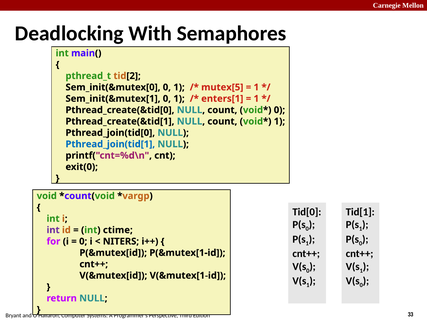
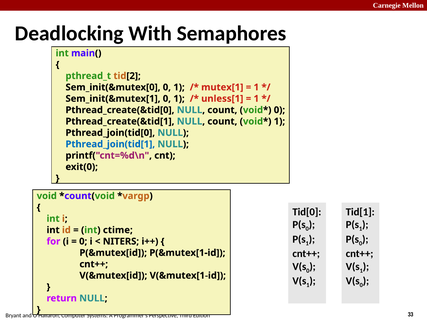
mutex[5: mutex[5 -> mutex[1 (222, 87)
enters[1: enters[1 -> unless[1 (222, 99)
int colour: purple -> black (53, 230)
